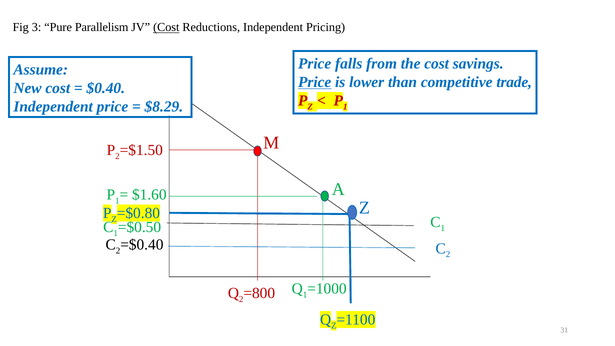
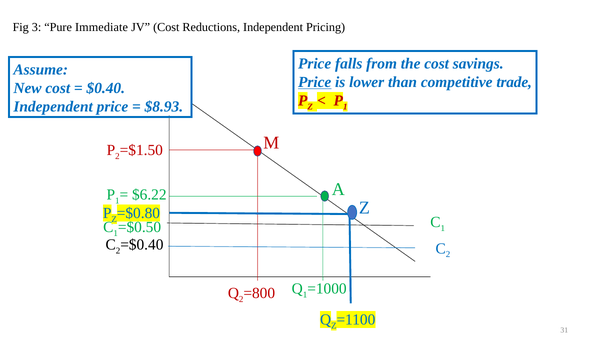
Parallelism: Parallelism -> Immediate (102, 27)
Cost underline: present -> none (166, 27)
$8.29: $8.29 -> $8.93 (164, 106)
$1.60: $1.60 -> $6.22 (149, 195)
